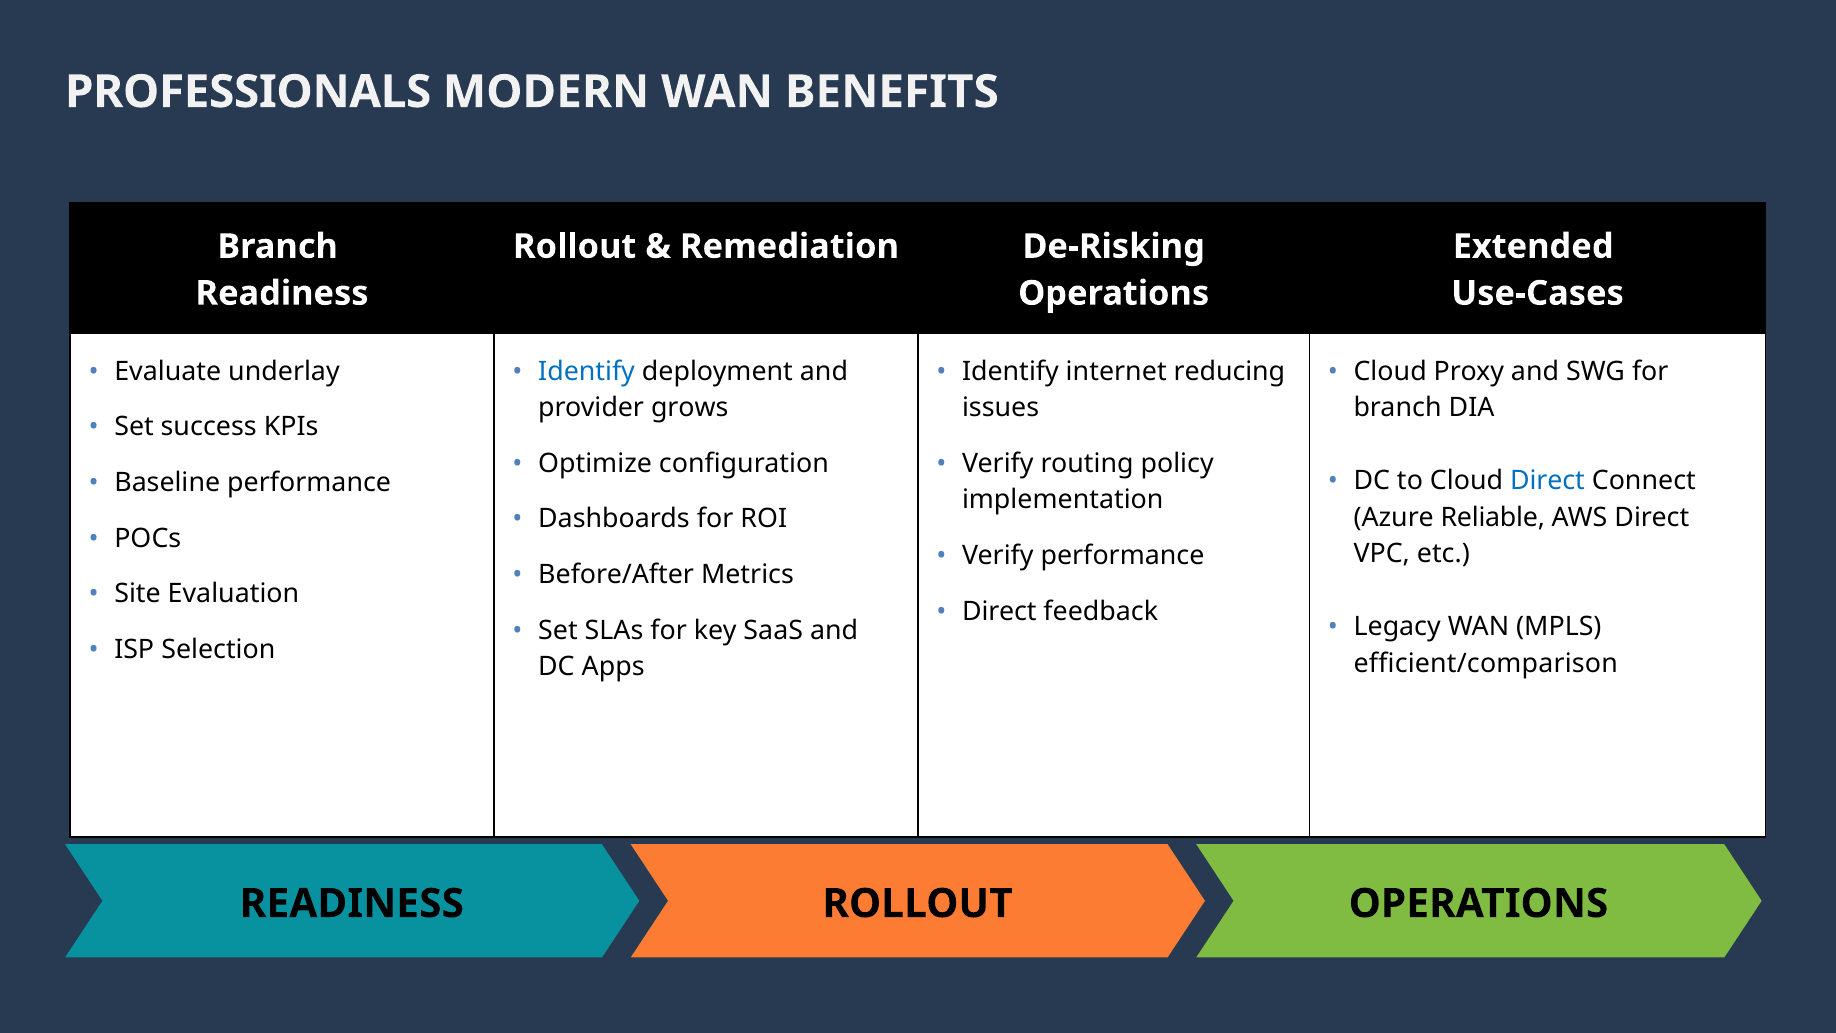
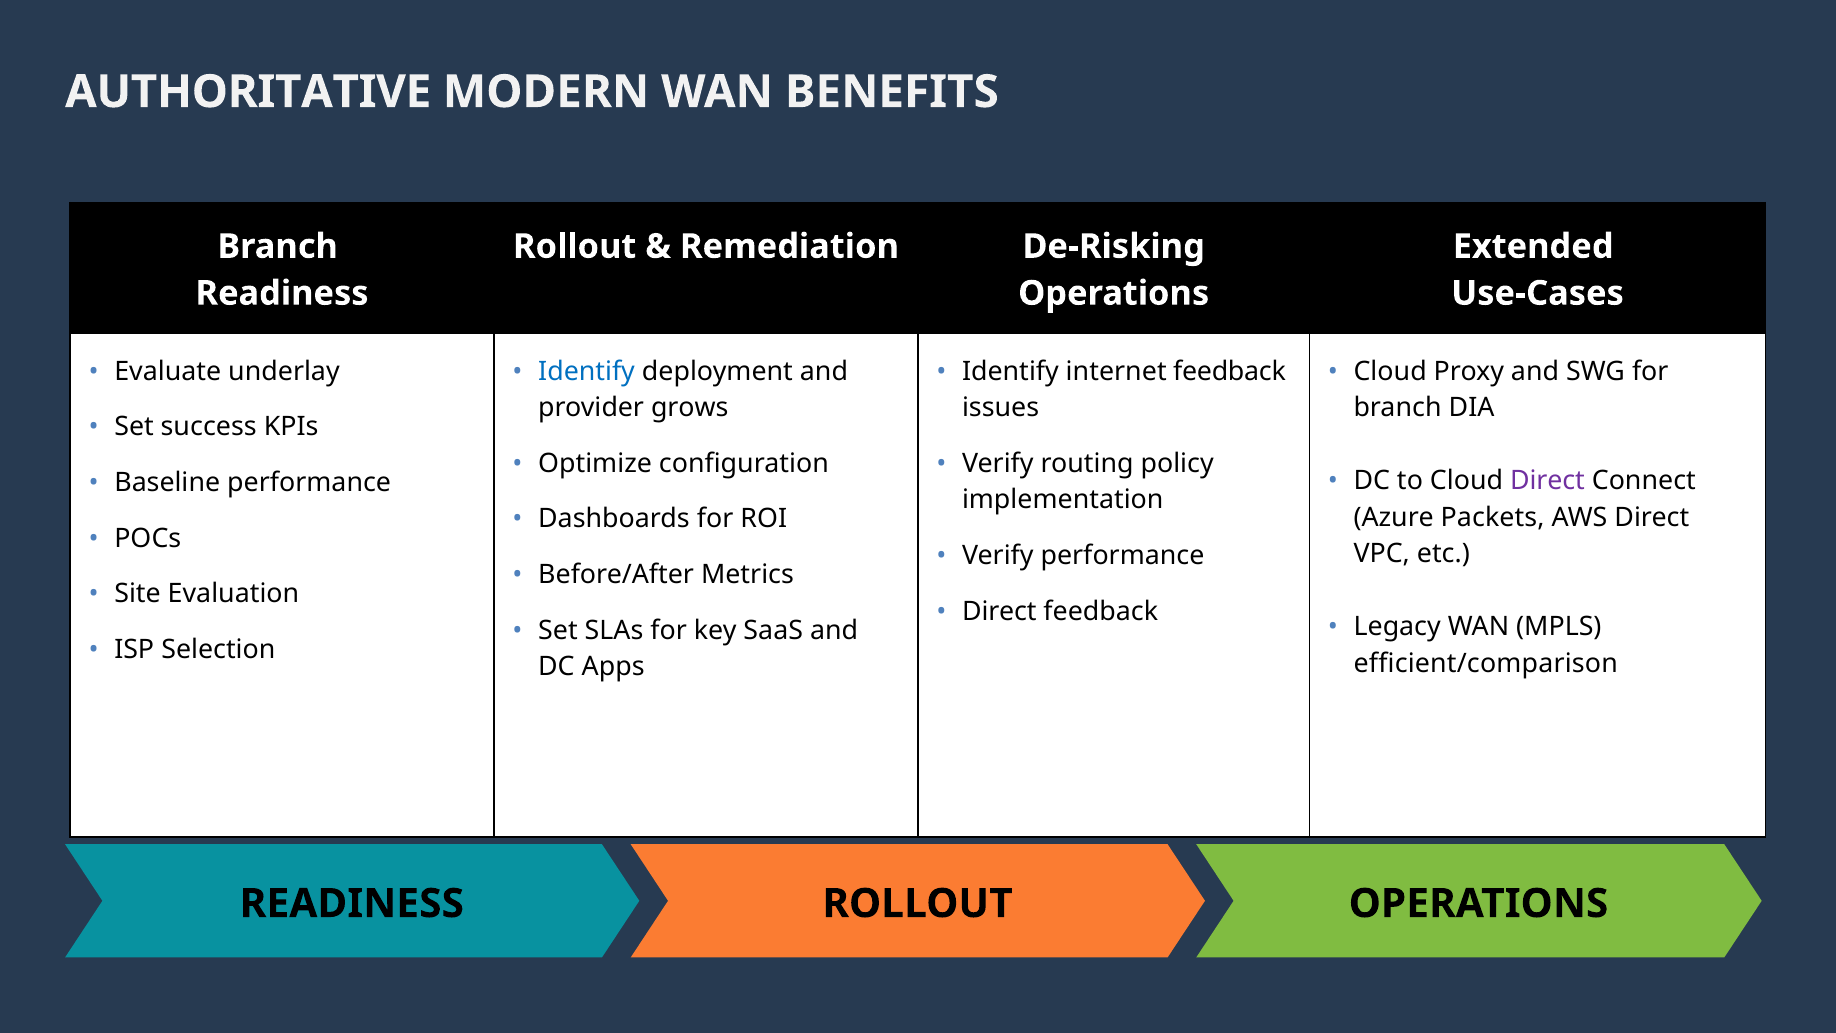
PROFESSIONALS: PROFESSIONALS -> AUTHORITATIVE (248, 92)
internet reducing: reducing -> feedback (1229, 371)
Direct colour: blue -> purple (1547, 481)
Reliable: Reliable -> Packets (1493, 517)
